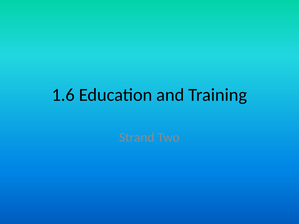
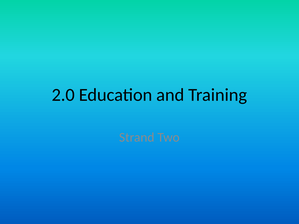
1.6: 1.6 -> 2.0 (63, 95)
